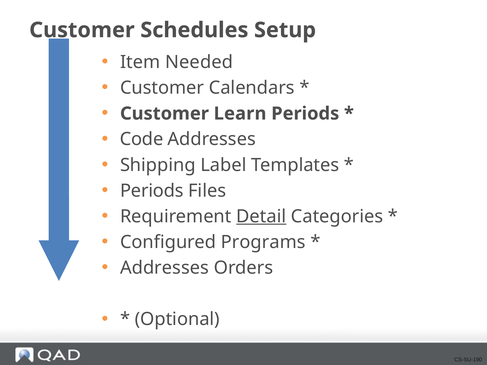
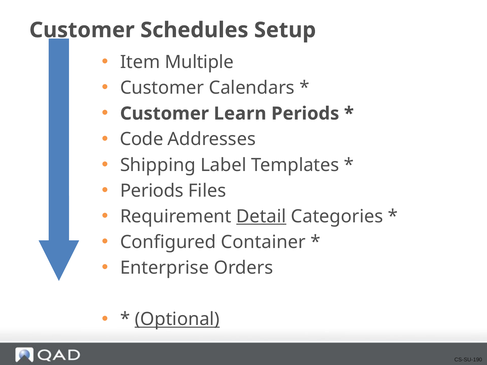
Needed: Needed -> Multiple (199, 62)
Programs: Programs -> Container (263, 242)
Addresses: Addresses -> Enterprise (165, 268)
Optional underline: none -> present (177, 319)
